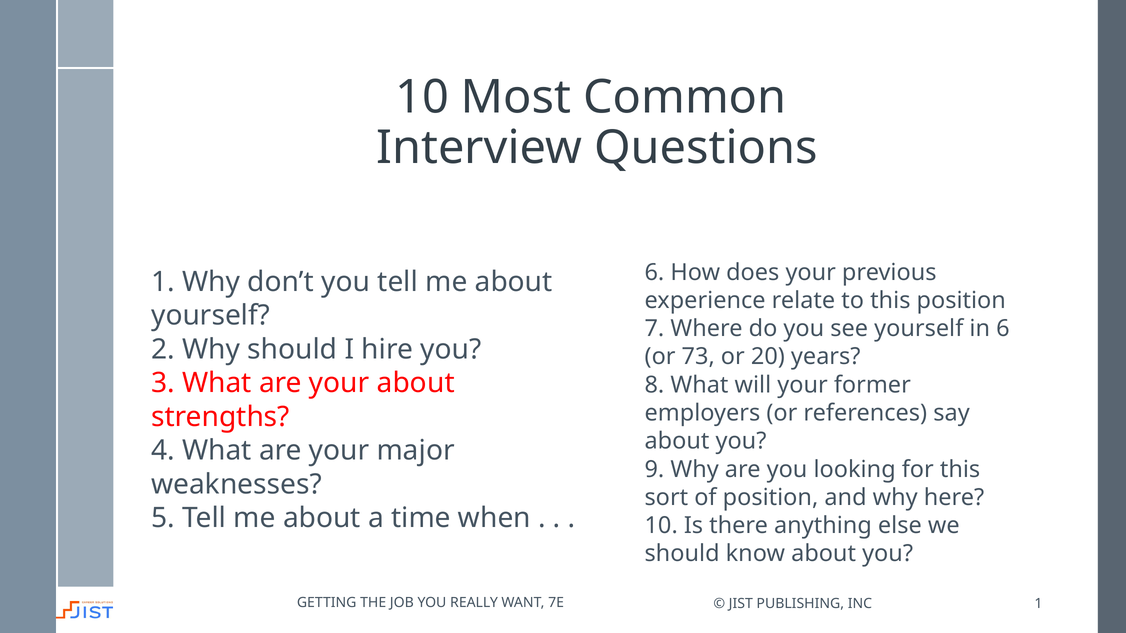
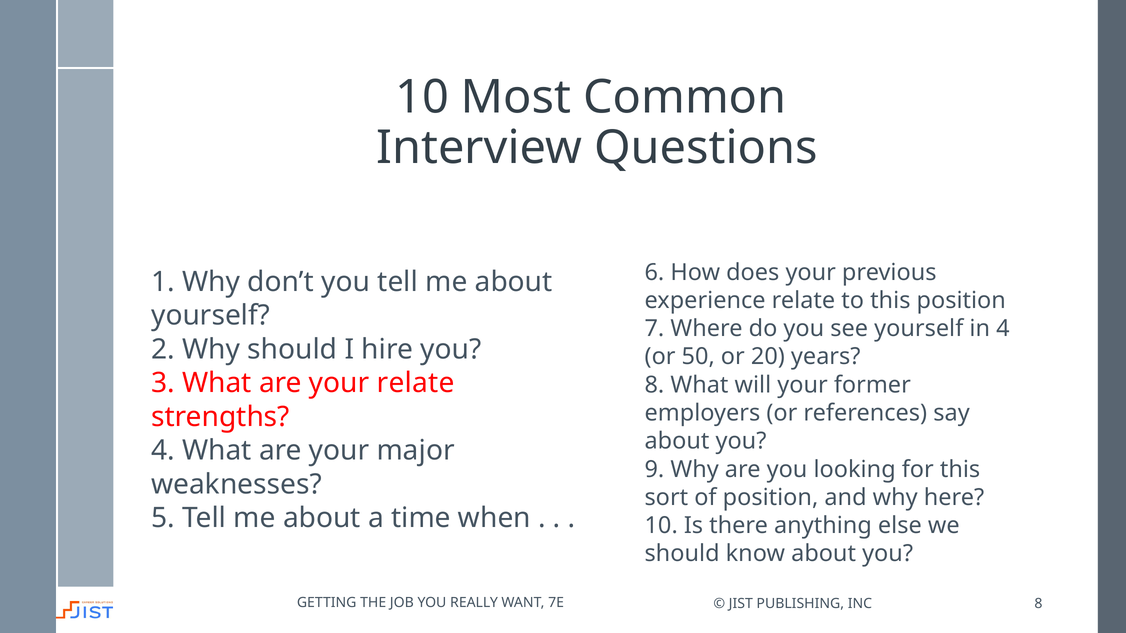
in 6: 6 -> 4 (1003, 329)
73: 73 -> 50 (698, 357)
your about: about -> relate (416, 383)
INC 1: 1 -> 8 (1039, 604)
